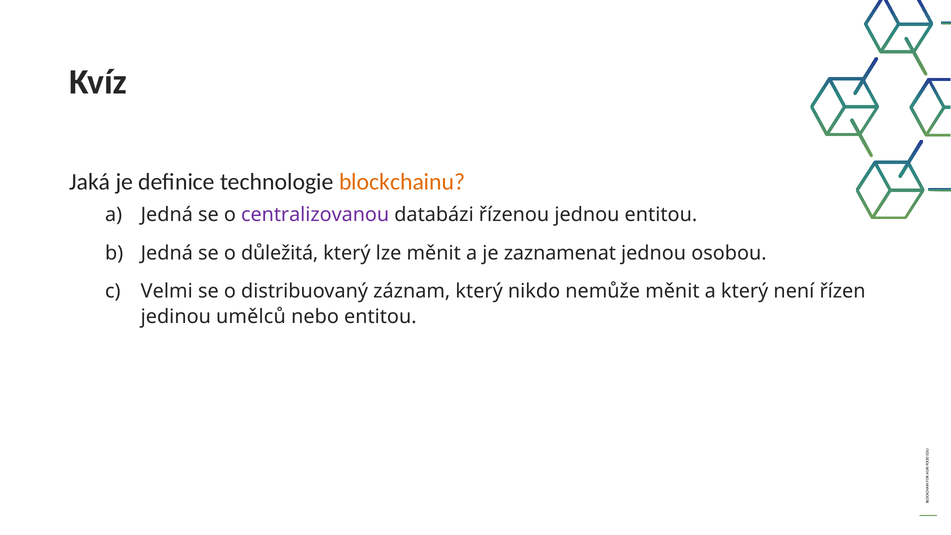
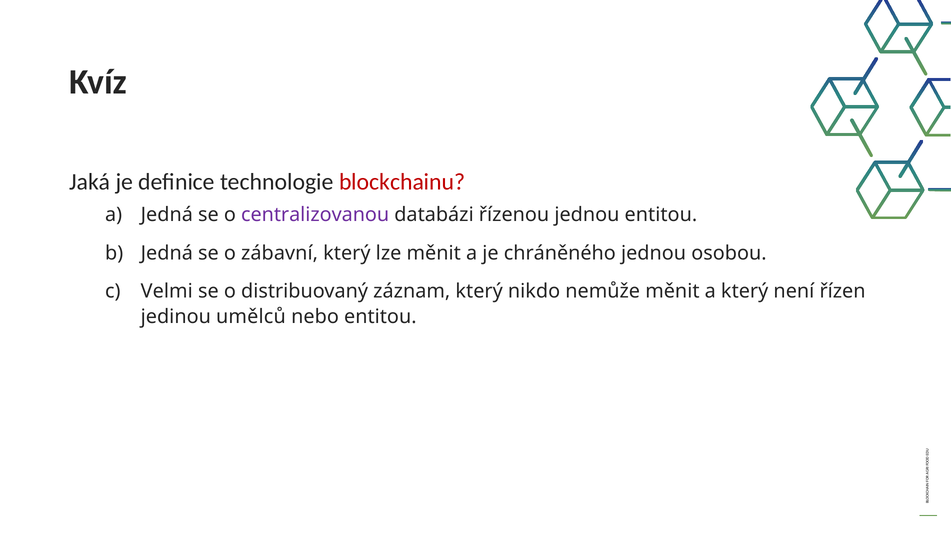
blockchainu colour: orange -> red (402, 182)
důležitá: důležitá -> zábavní (280, 253)
zaznamenat: zaznamenat -> chráněného (560, 253)
